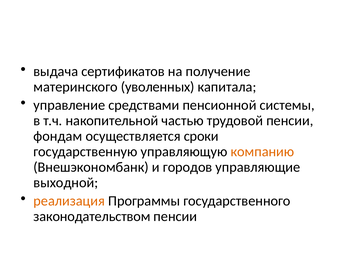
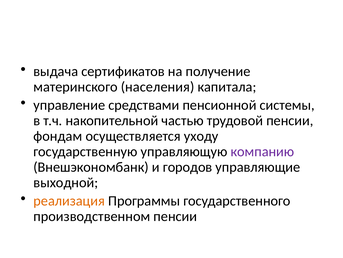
уволенных: уволенных -> населения (158, 87)
сроки: сроки -> уходу (201, 136)
компанию colour: orange -> purple (262, 151)
законодательством: законодательством -> производственном (92, 216)
